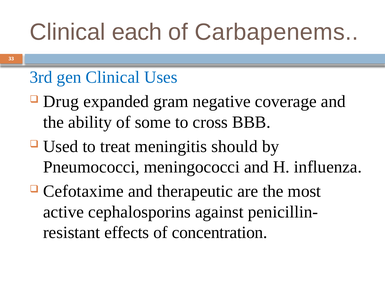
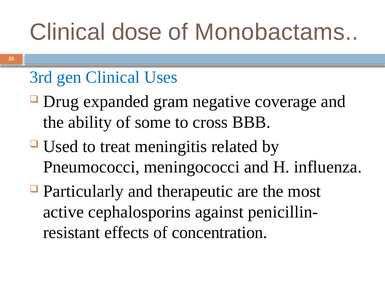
each: each -> dose (137, 32)
Carbapenems: Carbapenems -> Monobactams (277, 32)
should: should -> related (235, 146)
Cefotaxime: Cefotaxime -> Particularly (83, 191)
